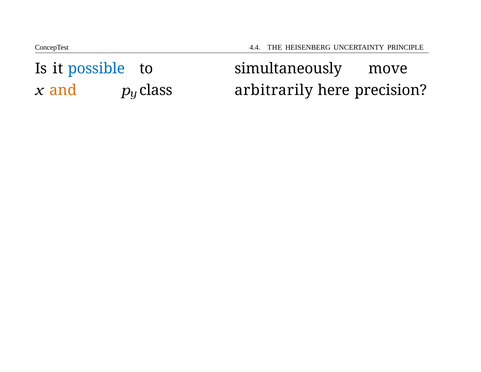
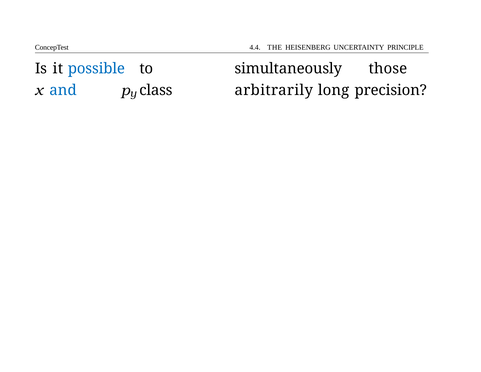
move: move -> those (388, 68)
and colour: orange -> blue (63, 90)
here: here -> long (334, 90)
